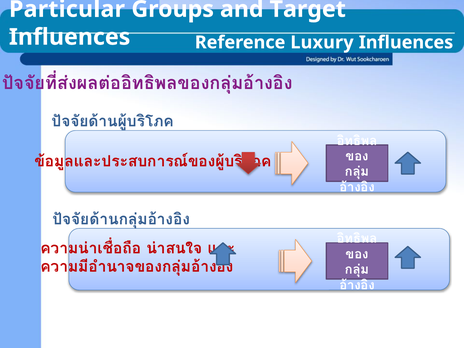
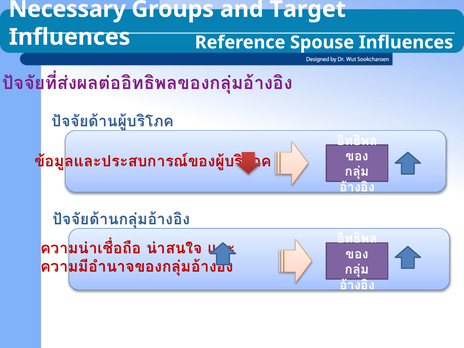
Particular: Particular -> Necessary (67, 9)
Luxury: Luxury -> Spouse (322, 42)
